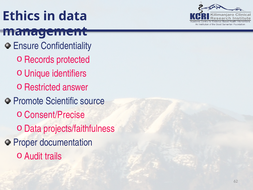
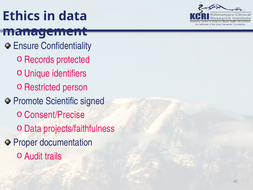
answer: answer -> person (75, 87)
source: source -> signed (92, 101)
